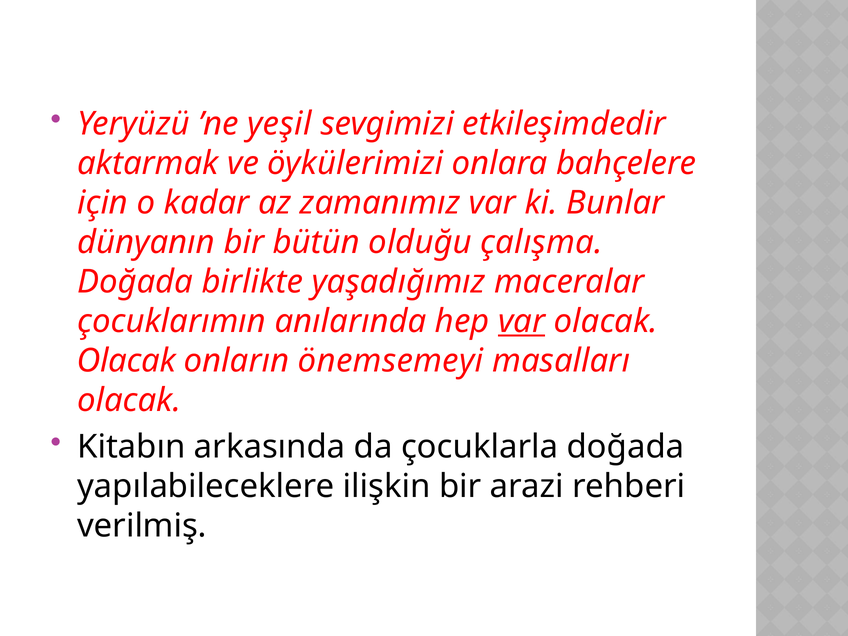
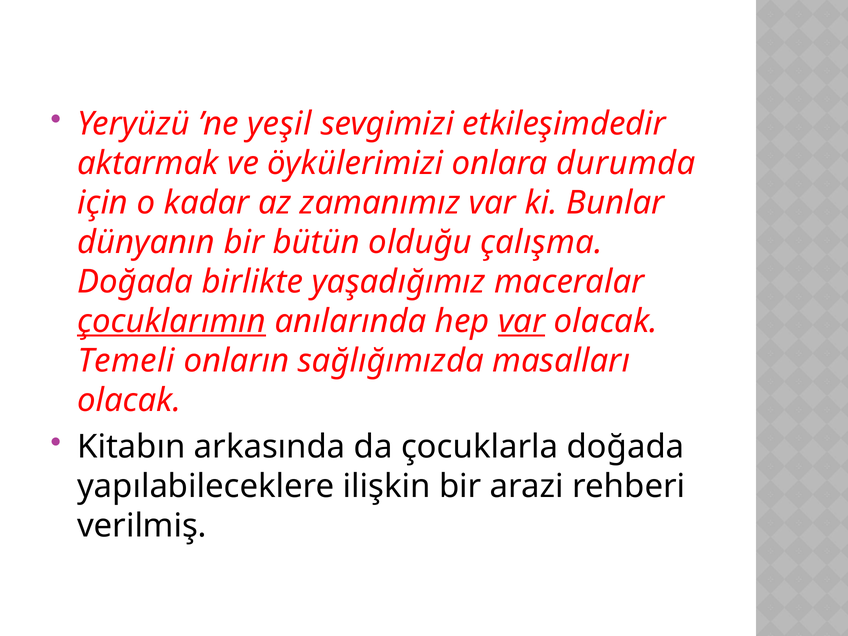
bahçelere: bahçelere -> durumda (626, 163)
çocuklarımın underline: none -> present (172, 321)
Olacak: Olacak -> Temeli (126, 361)
önemsemeyi: önemsemeyi -> sağlığımızda (391, 361)
